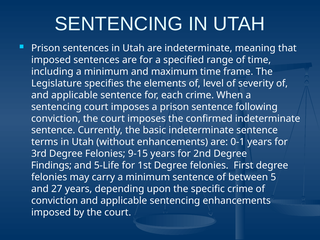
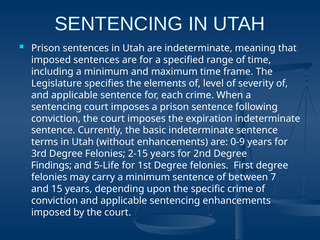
confirmed: confirmed -> expiration (209, 119)
0-1: 0-1 -> 0-9 (238, 142)
9-15: 9-15 -> 2-15 (138, 154)
5: 5 -> 7 (273, 177)
27: 27 -> 15 (57, 189)
